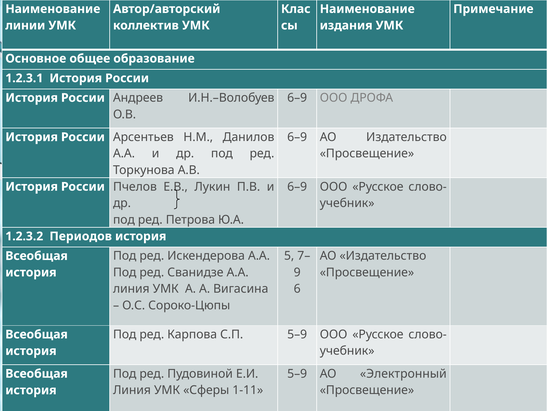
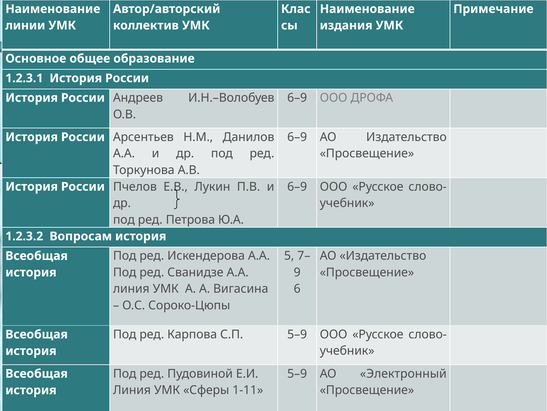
Периодов: Периодов -> Вопросам (81, 236)
